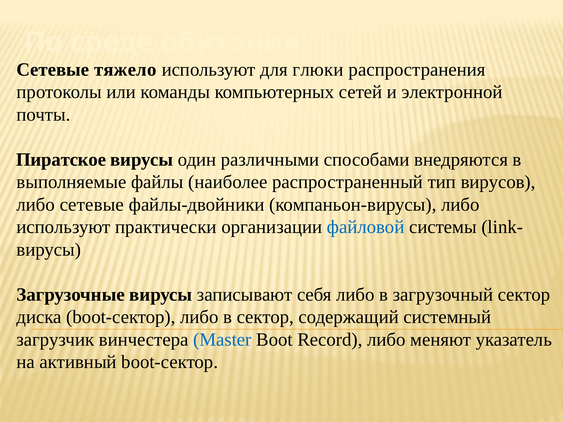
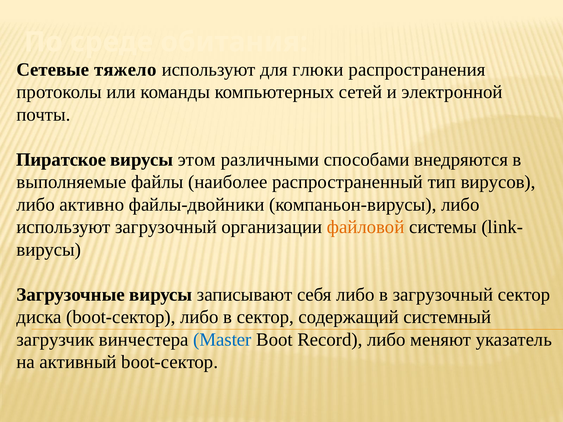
один: один -> этом (197, 160)
либо сетевые: сетевые -> активно (92, 205)
используют практически: практически -> загрузочный (166, 227)
файловой colour: blue -> orange (366, 227)
